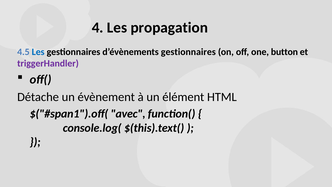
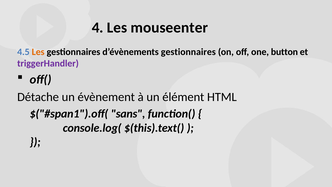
propagation: propagation -> mouseenter (169, 28)
Les colour: blue -> orange (38, 52)
avec: avec -> sans (128, 114)
